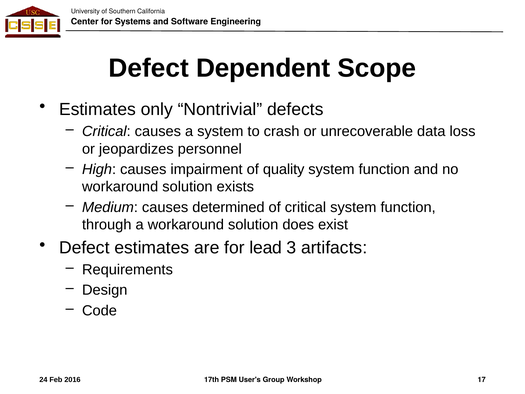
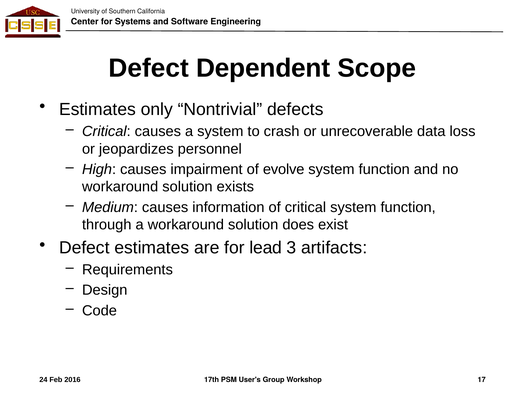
quality: quality -> evolve (284, 169)
determined: determined -> information (228, 207)
